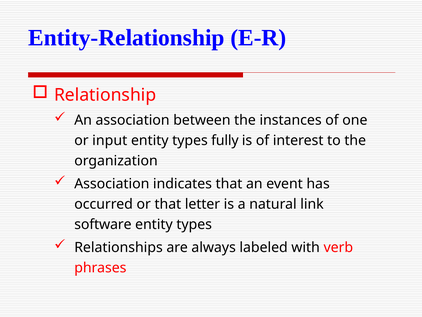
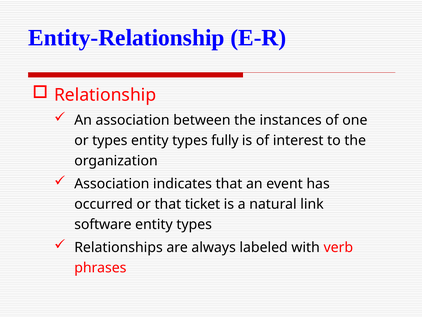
or input: input -> types (110, 140)
letter: letter -> ticket (203, 204)
